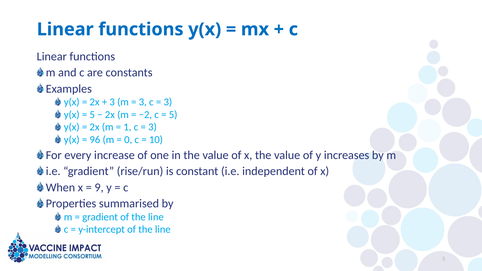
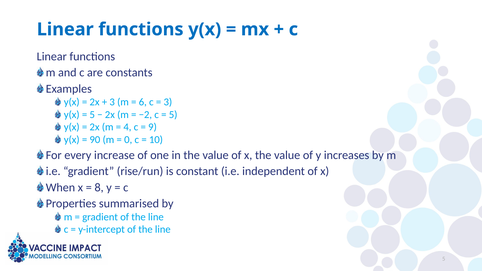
3: 3 -> 6 (143, 102)
1: 1 -> 4 (127, 127)
3: 3 -> 9 (153, 127)
96: 96 -> 90 (95, 140)
9: 9 -> 8 (99, 188)
